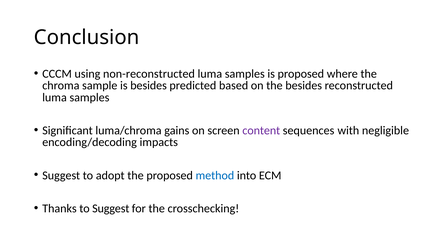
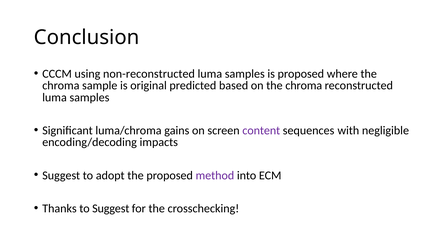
is besides: besides -> original (149, 85)
on the besides: besides -> chroma (304, 85)
method colour: blue -> purple (215, 175)
